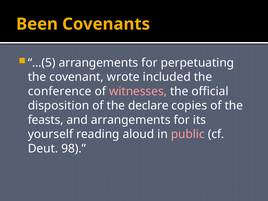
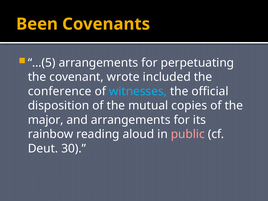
witnesses colour: pink -> light blue (138, 91)
declare: declare -> mutual (148, 106)
feasts: feasts -> major (46, 120)
yourself: yourself -> rainbow (51, 134)
98: 98 -> 30 (74, 149)
